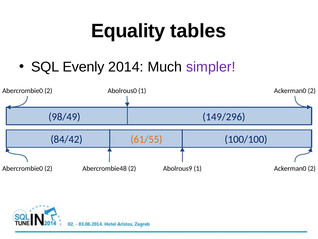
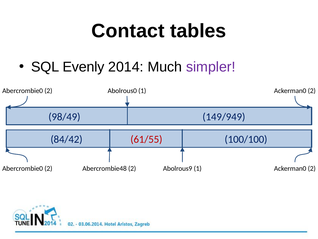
Equality: Equality -> Contact (128, 31)
149/296: 149/296 -> 149/949 (224, 117)
61/55 colour: orange -> red (146, 139)
